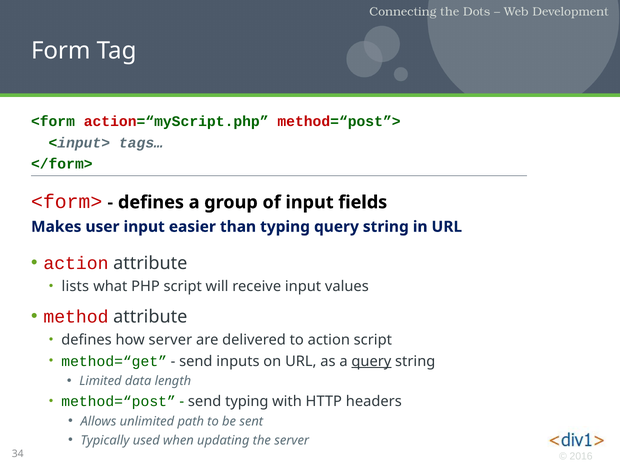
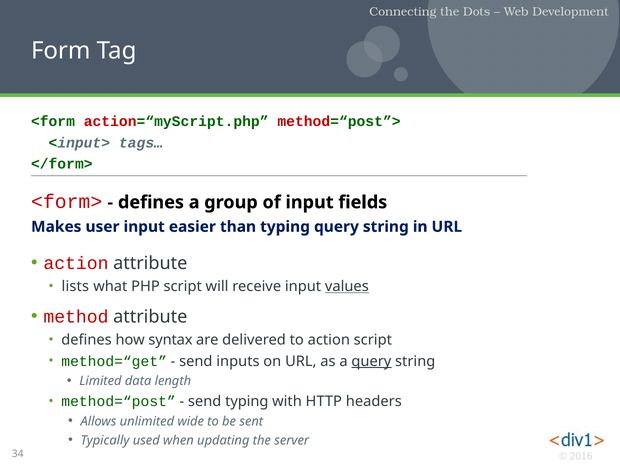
values underline: none -> present (347, 286)
how server: server -> syntax (170, 340)
path: path -> wide (191, 421)
